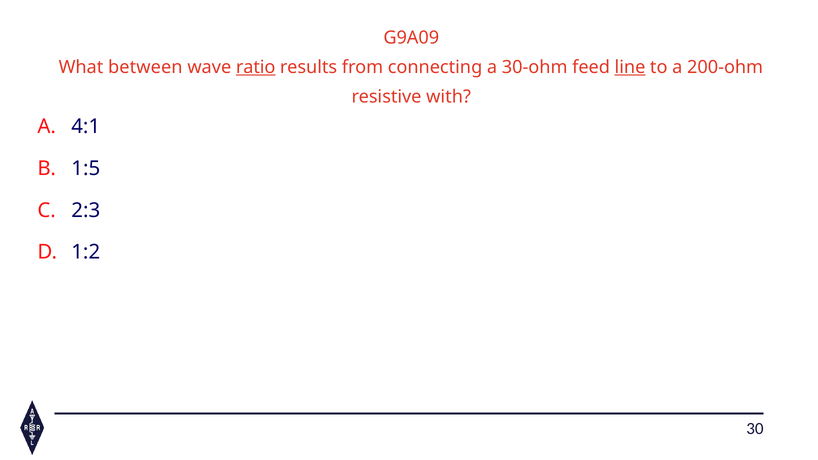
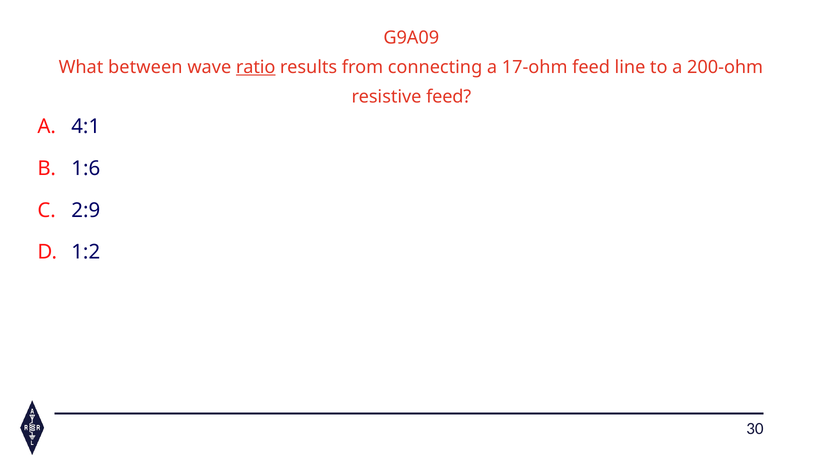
30-ohm: 30-ohm -> 17-ohm (535, 67)
line underline: present -> none (630, 67)
resistive with: with -> feed (449, 97)
1:5: 1:5 -> 1:6 (86, 168)
2:3: 2:3 -> 2:9 (86, 210)
